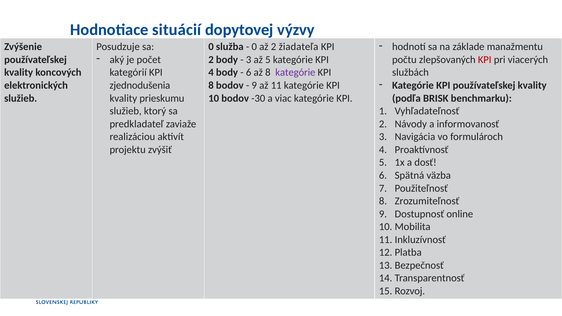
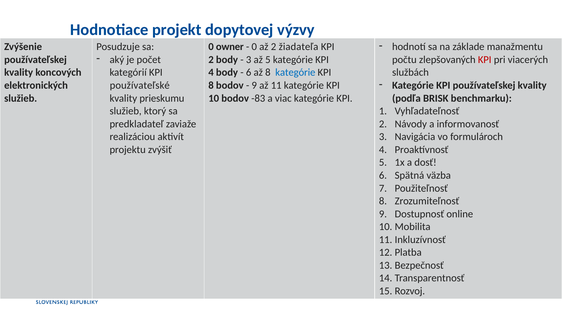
Hodnotiace situácií: situácií -> projekt (177, 30)
služba: služba -> owner (230, 47)
kategórie colour: purple -> blue (295, 73)
zjednodušenia: zjednodušenia -> používateľské (140, 85)
-30: -30 -> -83 (258, 98)
